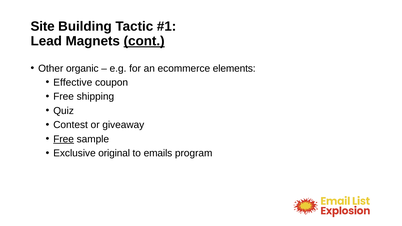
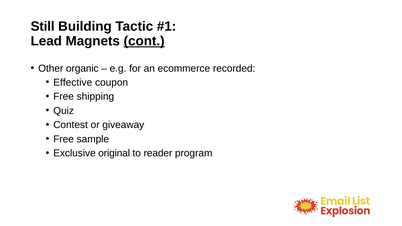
Site: Site -> Still (43, 27)
elements: elements -> recorded (234, 68)
Free underline: present -> none (64, 139)
emails: emails -> reader (158, 153)
